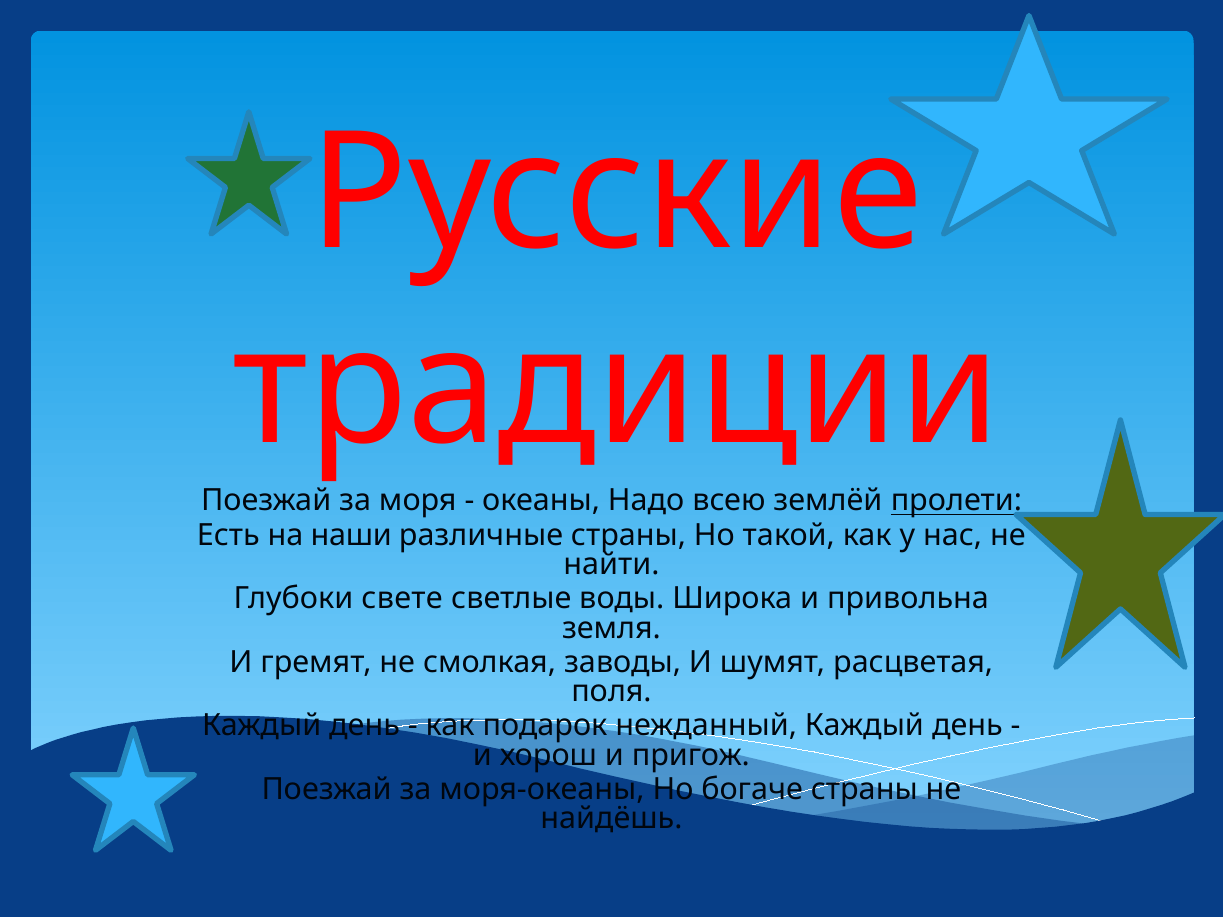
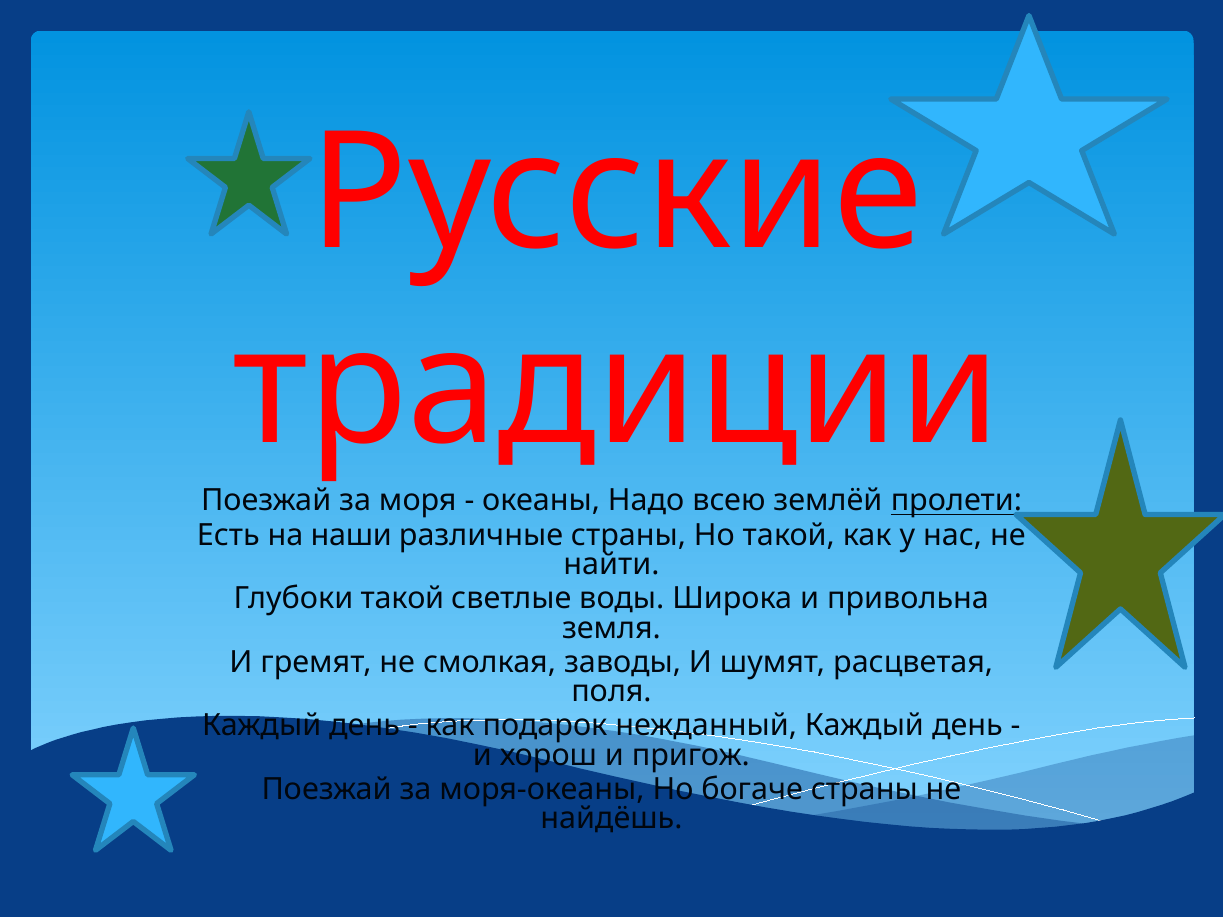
Глубоки свете: свете -> такой (402, 599)
